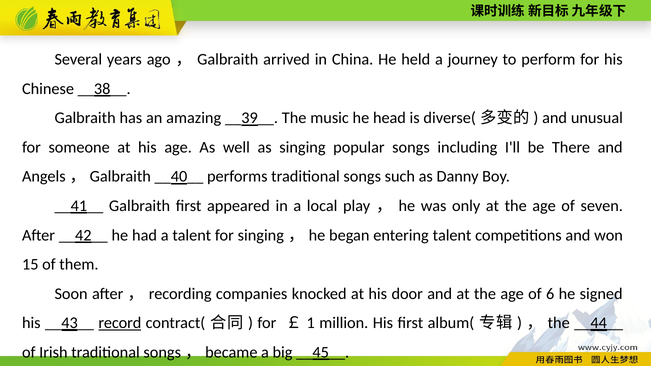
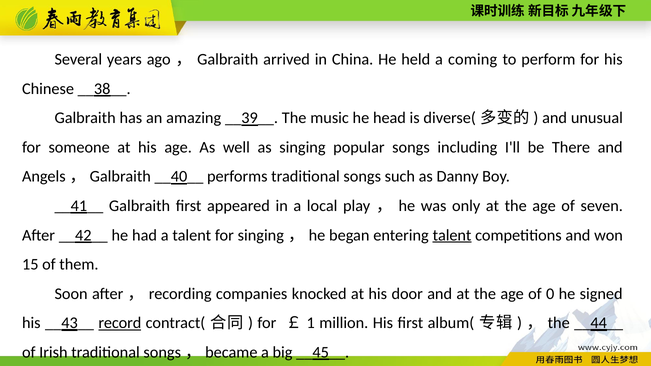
journey: journey -> coming (473, 60)
talent underline: none -> present (452, 235)
6: 6 -> 0 (550, 294)
